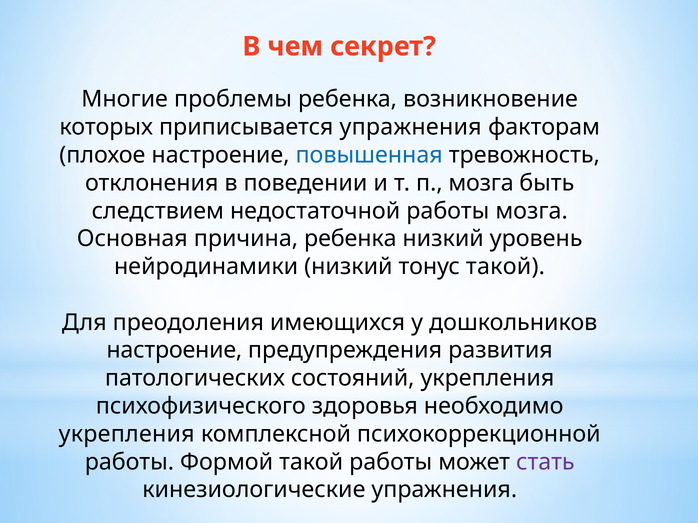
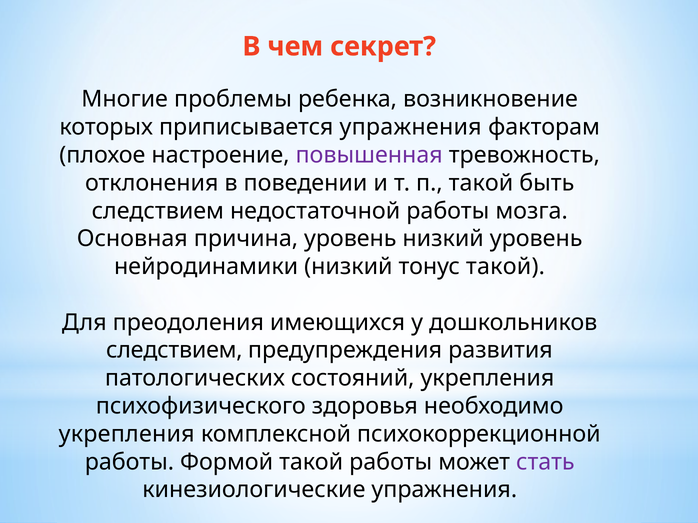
повышенная colour: blue -> purple (369, 155)
п мозга: мозга -> такой (481, 183)
причина ребенка: ребенка -> уровень (350, 239)
настроение: настроение -> следствием (174, 351)
